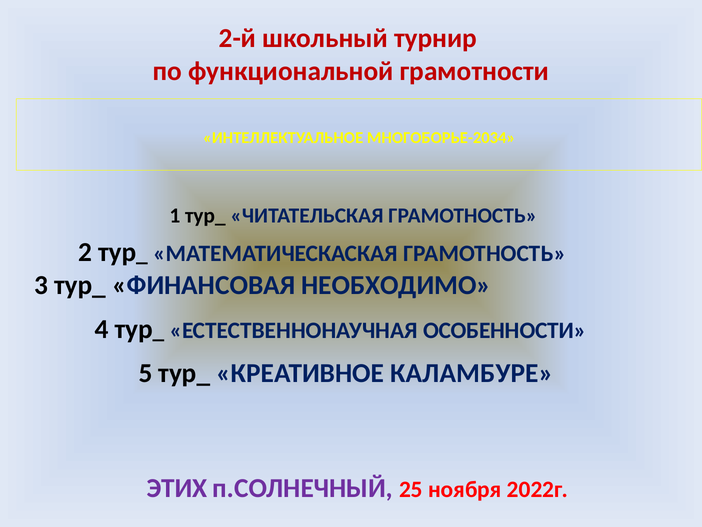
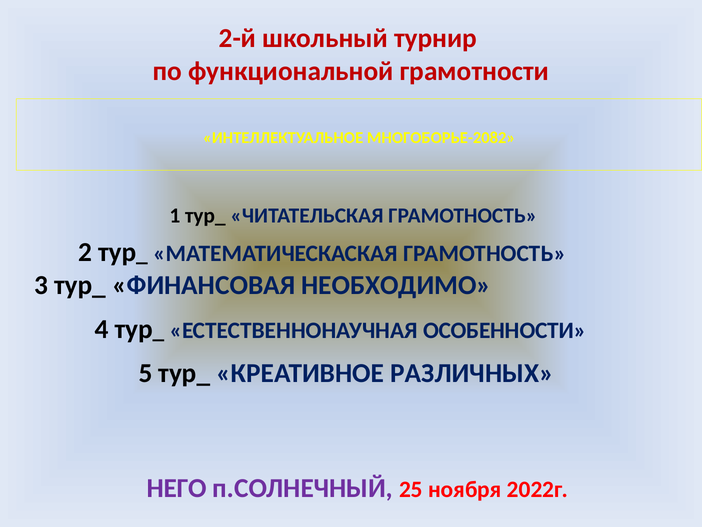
МНОГОБОРЬЕ-2034: МНОГОБОРЬЕ-2034 -> МНОГОБОРЬЕ-2082 (441, 138)
КАЛАМБУРЕ: КАЛАМБУРЕ -> РАЗЛИЧНЫХ (472, 373)
ЭТИХ: ЭТИХ -> НЕГО (177, 488)
